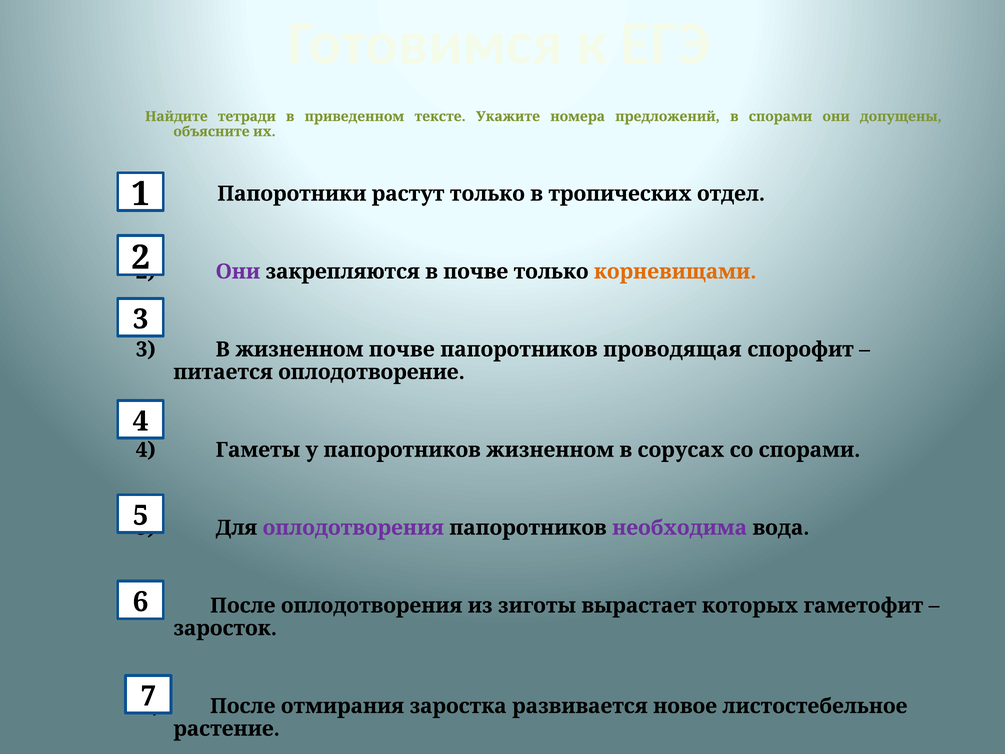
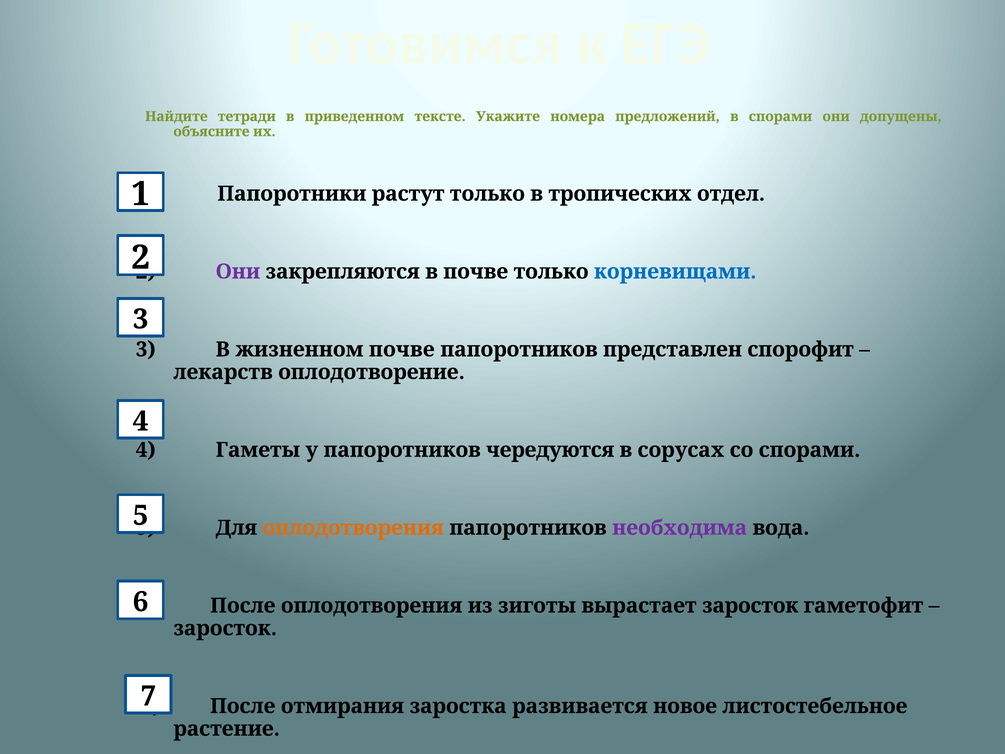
корневищами colour: orange -> blue (675, 272)
проводящая: проводящая -> представлен (673, 349)
питается: питается -> лекарств (223, 372)
папоротников жизненном: жизненном -> чередуются (550, 450)
оплодотворения colour: purple -> orange (353, 528)
вырастает которых: которых -> заросток (750, 605)
